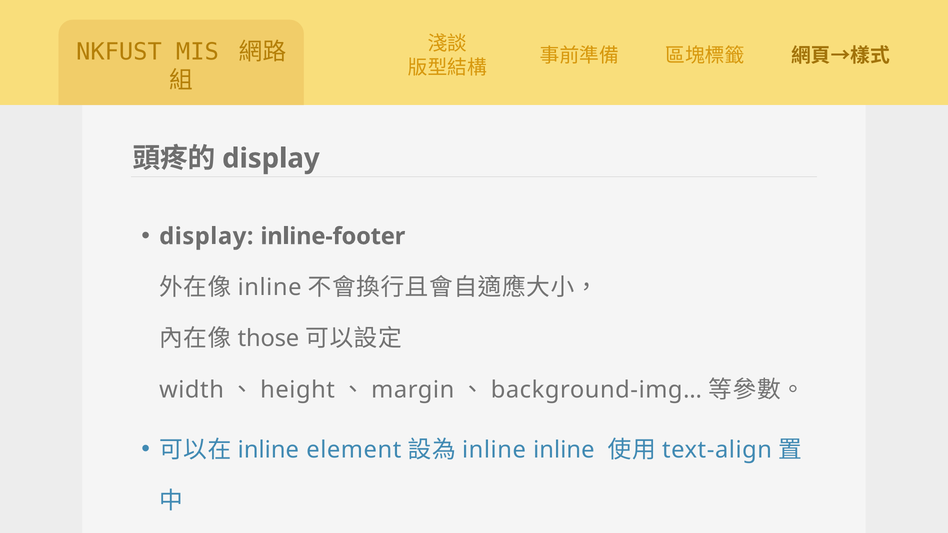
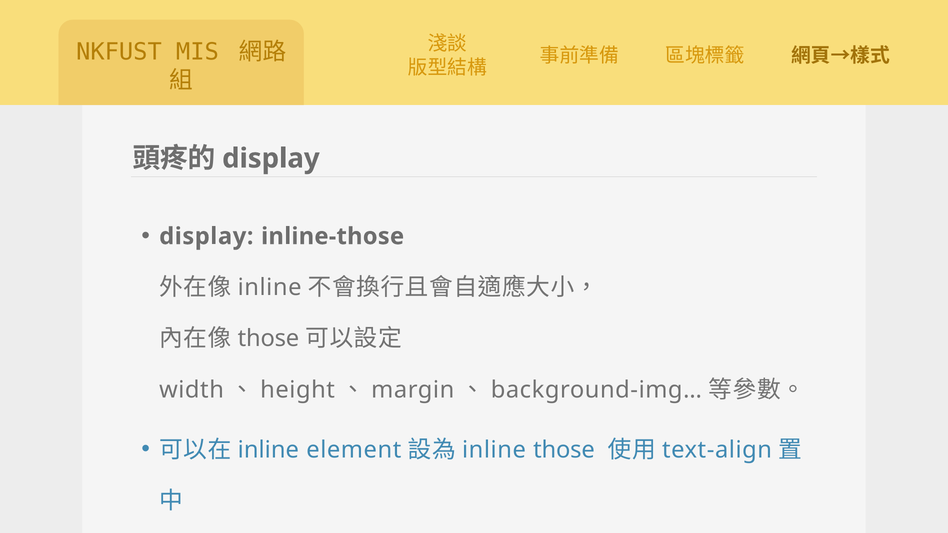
inline-footer: inline-footer -> inline-those (333, 236)
inline: inline -> those (564, 450)
